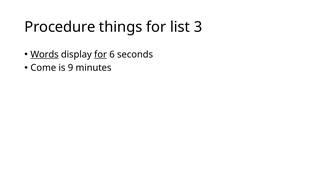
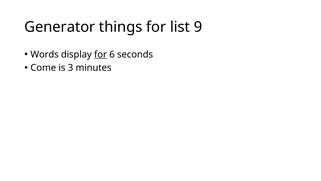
Procedure: Procedure -> Generator (60, 27)
3: 3 -> 9 (198, 27)
Words underline: present -> none (45, 54)
9: 9 -> 3 (71, 68)
